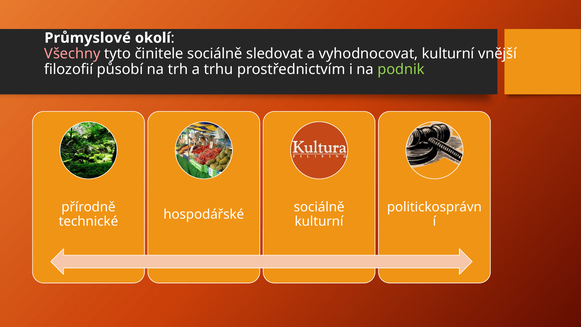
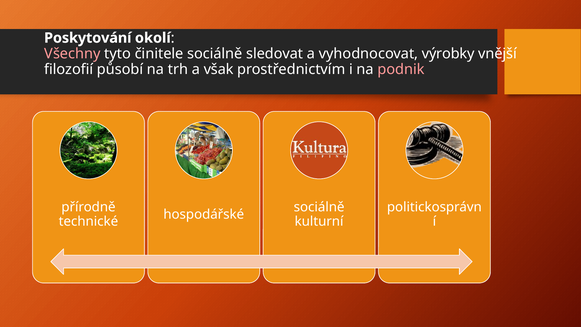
Průmyslové: Průmyslové -> Poskytování (88, 38)
vyhodnocovat kulturní: kulturní -> výrobky (448, 54)
trhu: trhu -> však (219, 69)
podnik colour: light green -> pink (401, 69)
